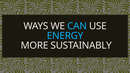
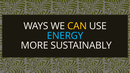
CAN colour: light blue -> yellow (77, 26)
